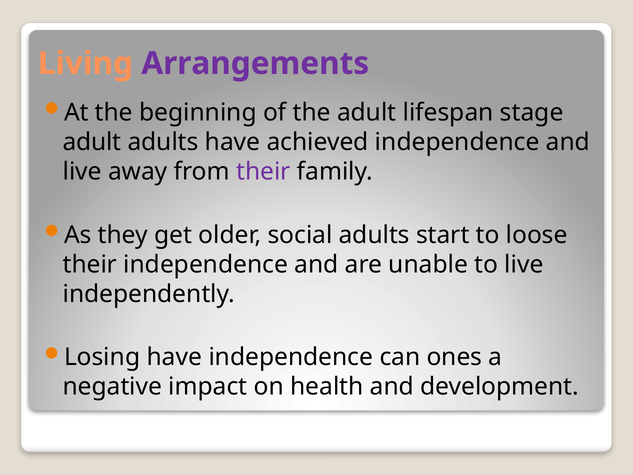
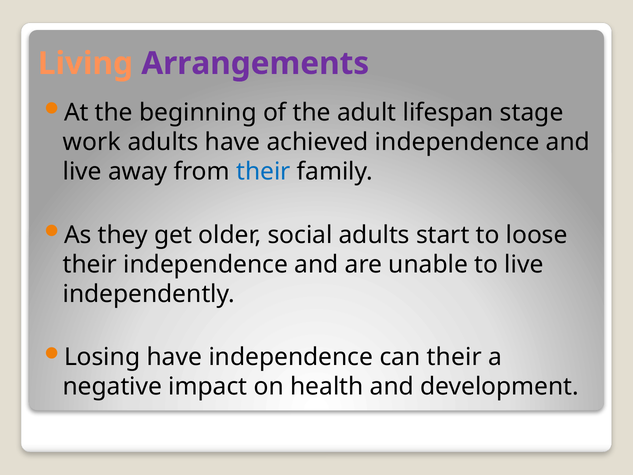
adult: adult -> work (92, 142)
their colour: purple -> blue (263, 171)
can ones: ones -> their (454, 357)
